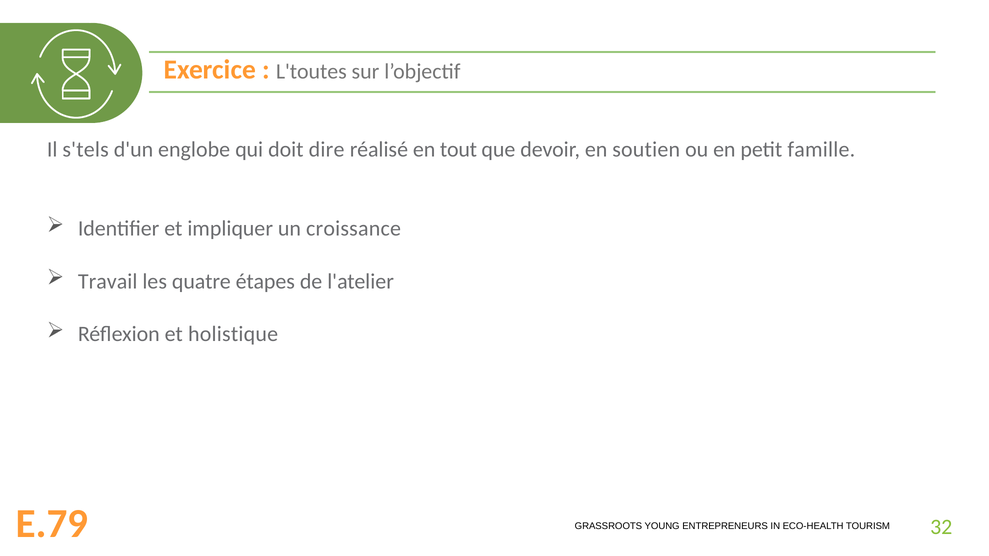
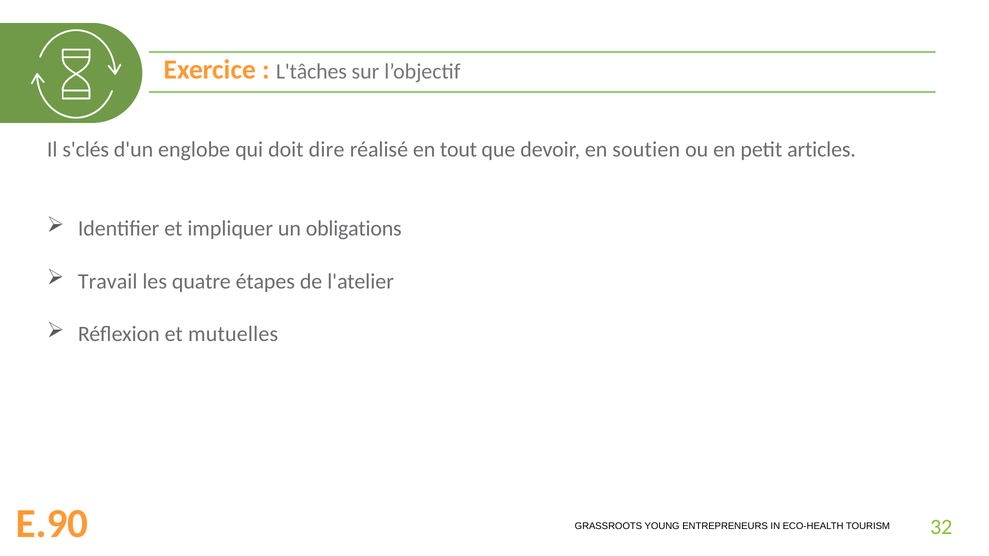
L'toutes: L'toutes -> L'tâches (311, 71)
s'tels: s'tels -> s'clés (86, 150)
famille: famille -> articles (822, 150)
croissance: croissance -> obligations (354, 229)
holistique: holistique -> mutuelles (233, 334)
E.79: E.79 -> E.90 (52, 524)
